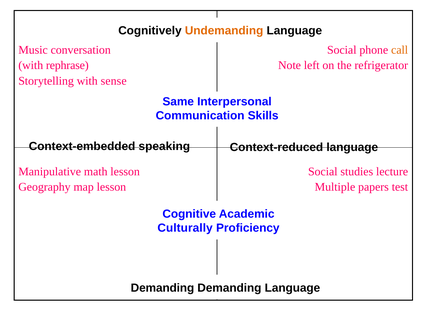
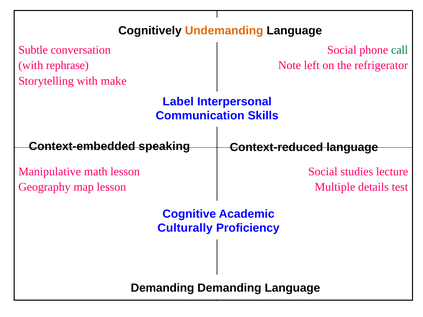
Music: Music -> Subtle (33, 50)
call colour: orange -> green (400, 50)
sense: sense -> make (114, 81)
Same: Same -> Label (178, 102)
papers: papers -> details (373, 187)
